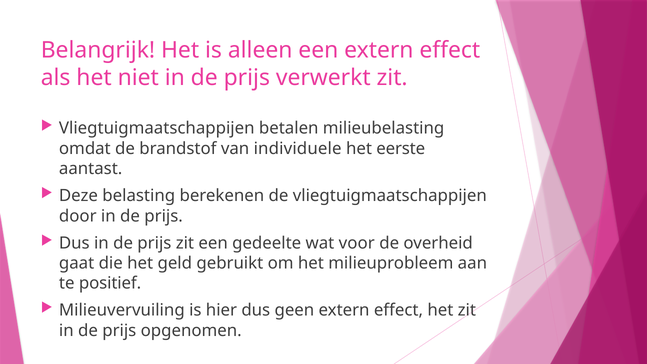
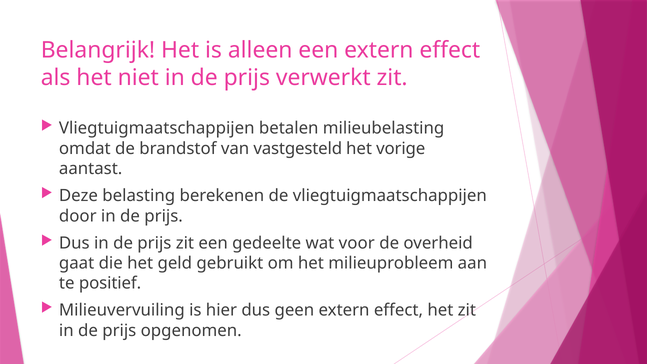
individuele: individuele -> vastgesteld (298, 149)
eerste: eerste -> vorige (401, 149)
